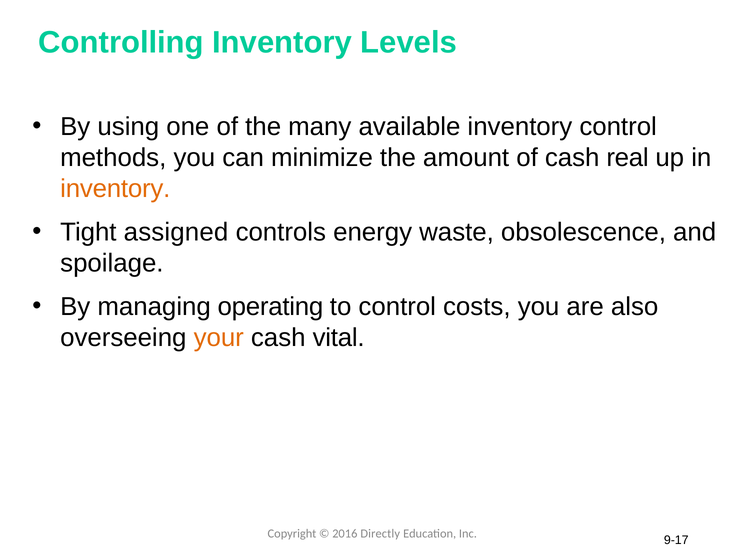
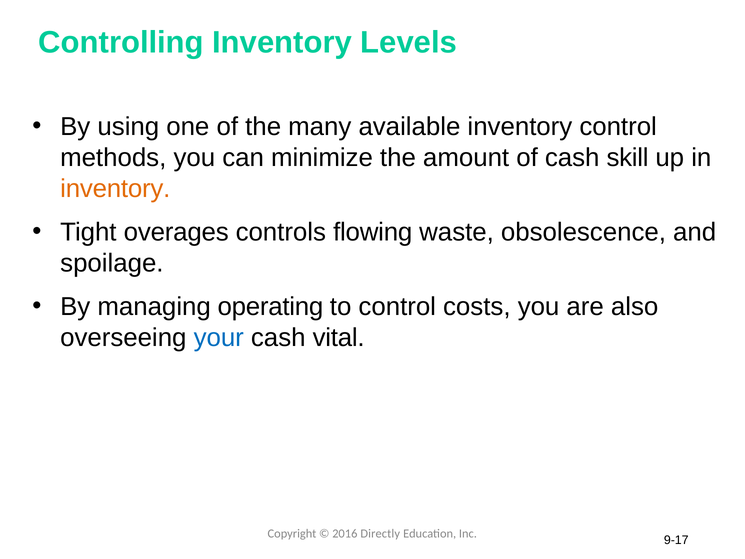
real: real -> skill (628, 158)
assigned: assigned -> overages (176, 232)
energy: energy -> flowing (373, 232)
your colour: orange -> blue (219, 338)
